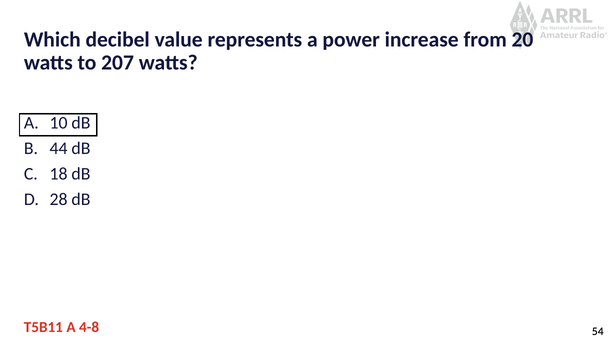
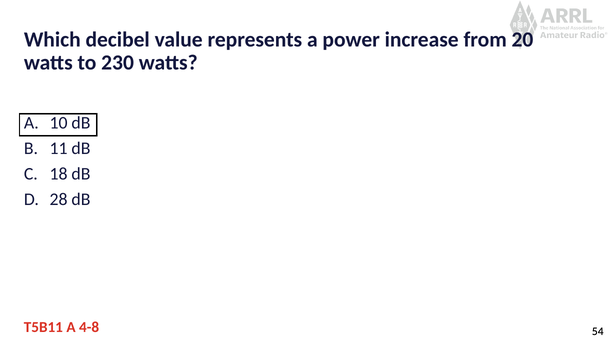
207: 207 -> 230 (118, 63)
44: 44 -> 11 (59, 148)
